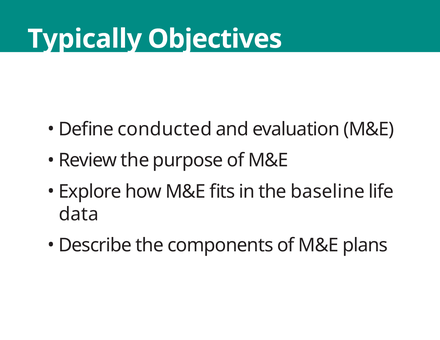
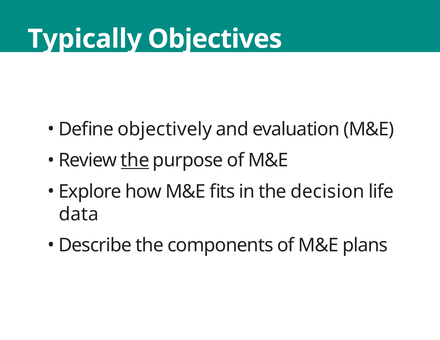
conducted: conducted -> objectively (165, 129)
the underline: none -> present (135, 160)
baseline: baseline -> decision (328, 192)
